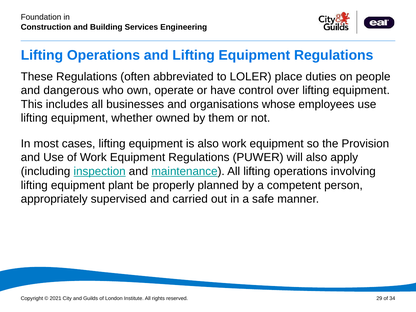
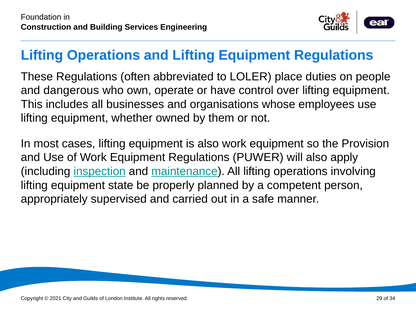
plant: plant -> state (121, 185)
